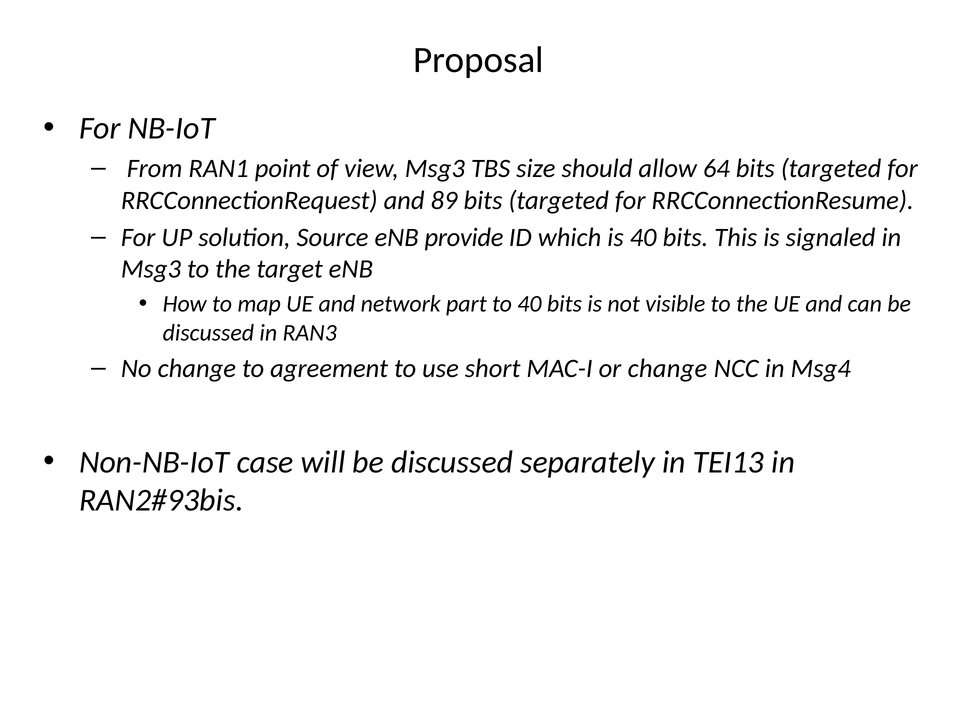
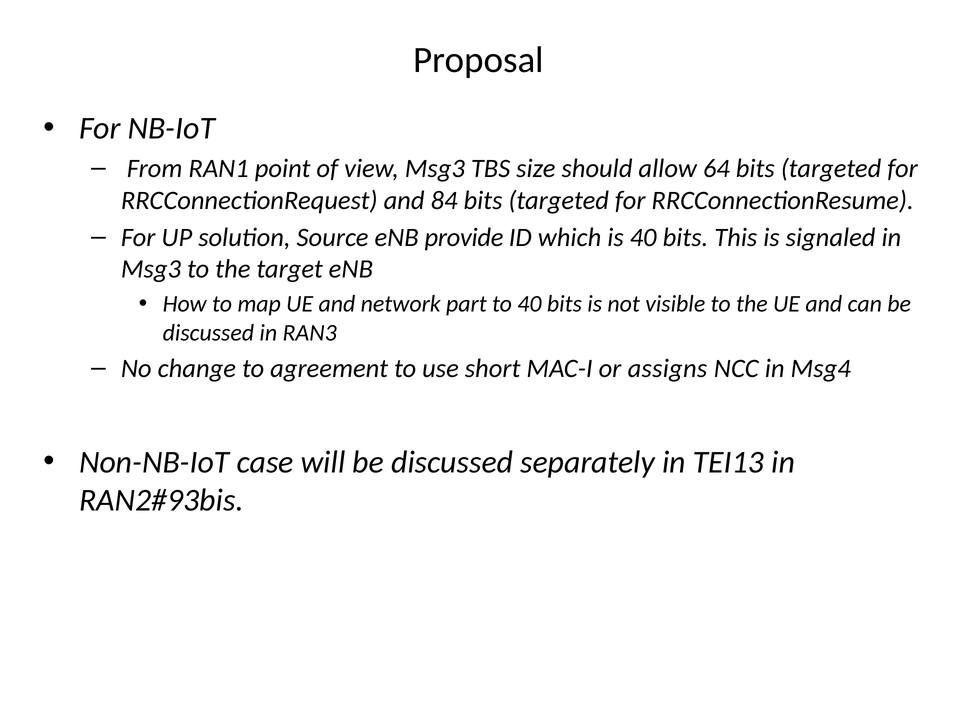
89: 89 -> 84 (444, 200)
or change: change -> assigns (667, 369)
